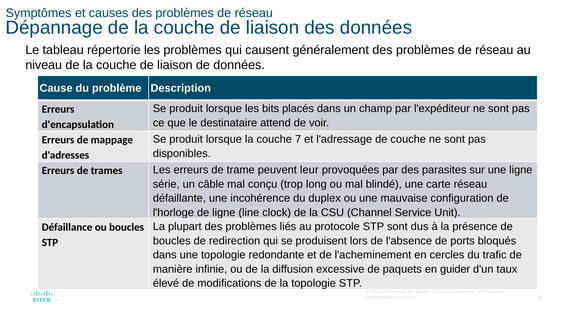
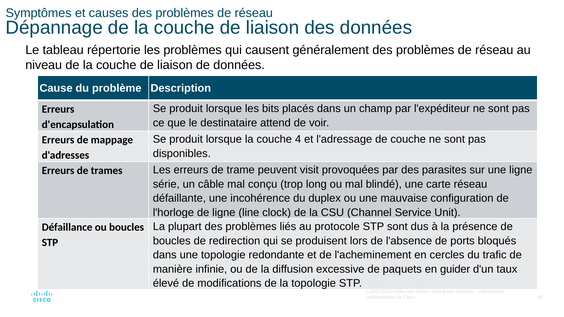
7: 7 -> 4 (298, 139)
leur: leur -> visit (309, 170)
